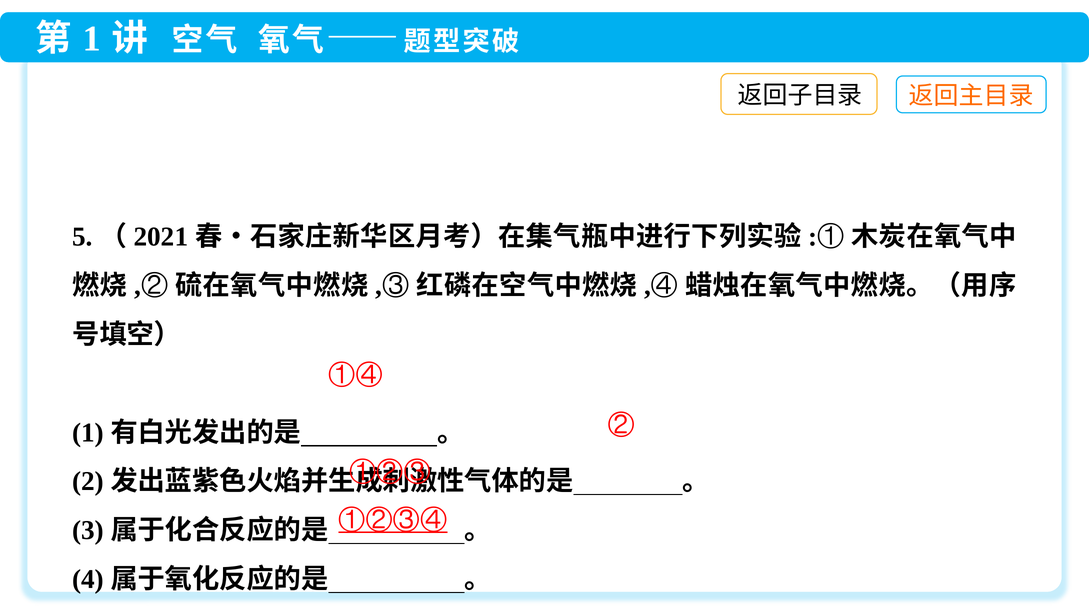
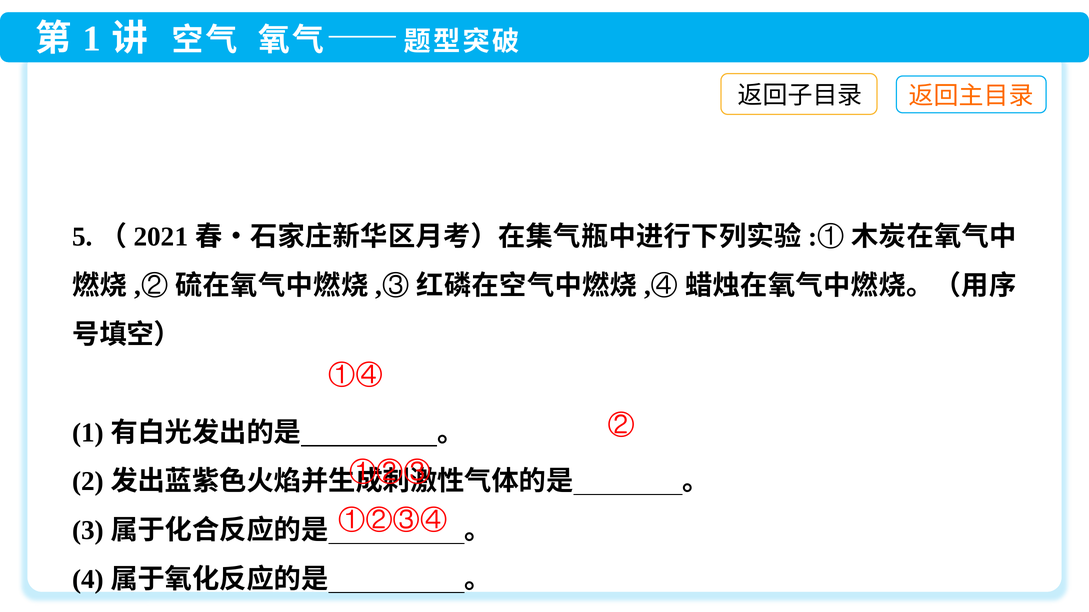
①②③④ underline: present -> none (393, 521)
